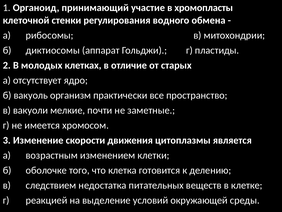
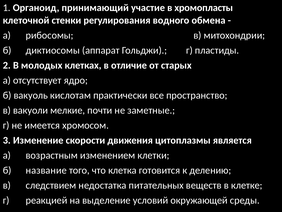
организм: организм -> кислотам (71, 95)
оболочке: оболочке -> название (46, 170)
